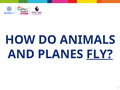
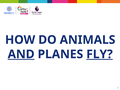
AND underline: none -> present (21, 54)
